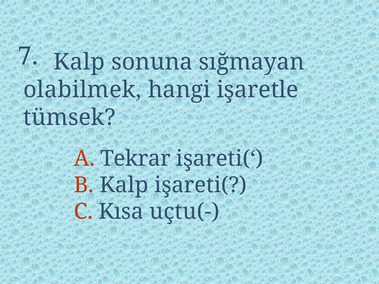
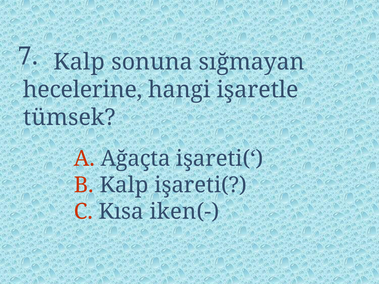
olabilmek: olabilmek -> hecelerine (83, 90)
Tekrar: Tekrar -> Ağaçta (136, 159)
uçtu(-: uçtu(- -> iken(- (184, 212)
